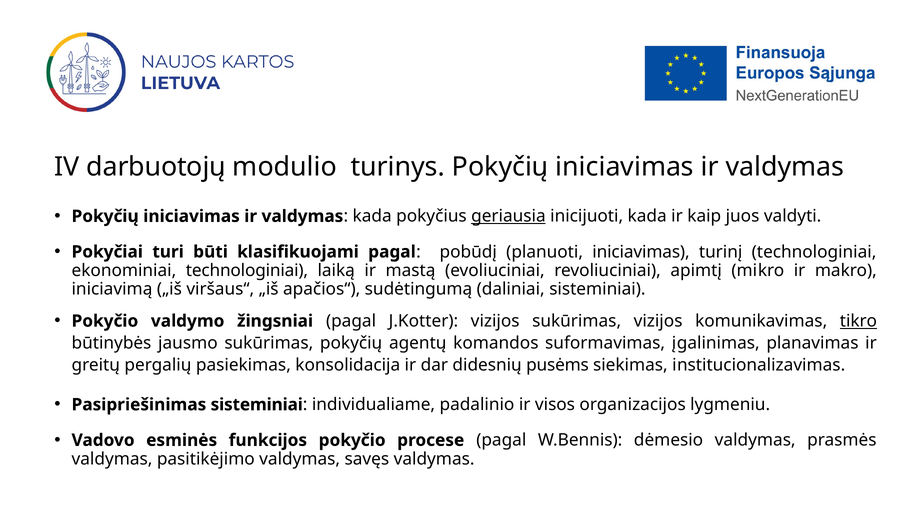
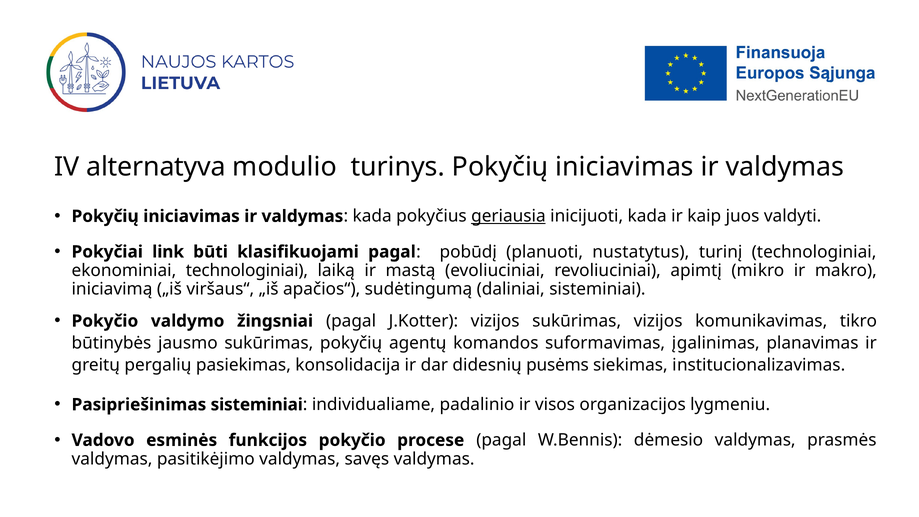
darbuotojų: darbuotojų -> alternatyva (156, 167)
turi: turi -> link (168, 252)
planuoti iniciavimas: iniciavimas -> nustatytus (641, 252)
tikro underline: present -> none (858, 321)
